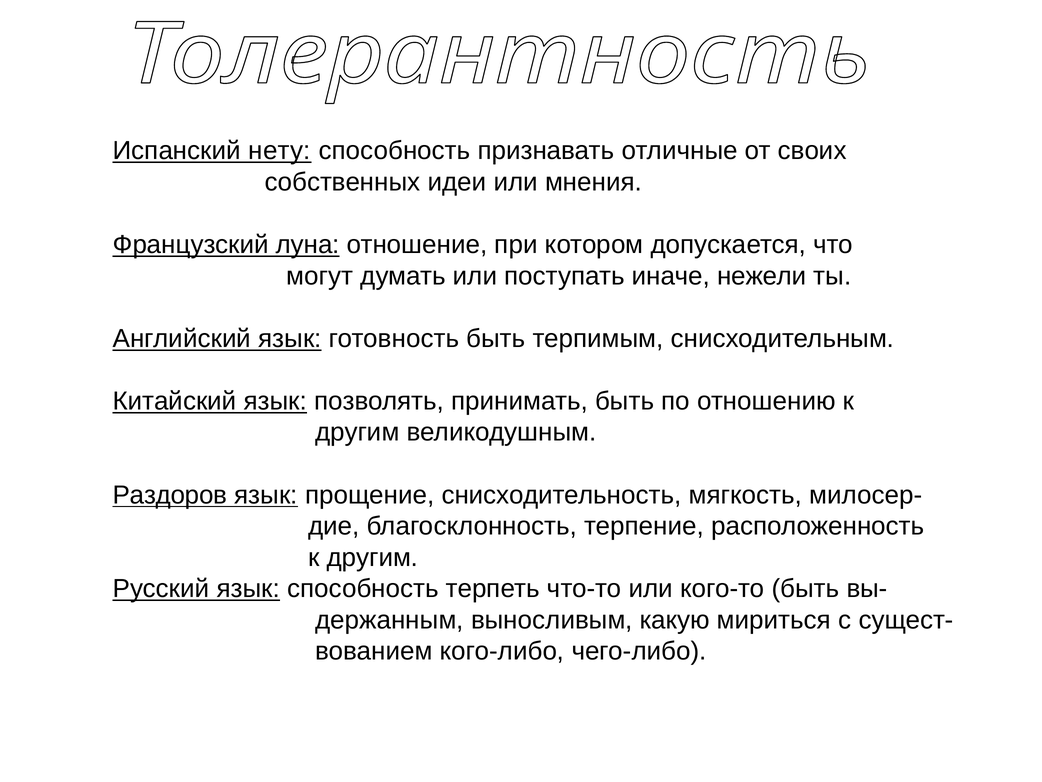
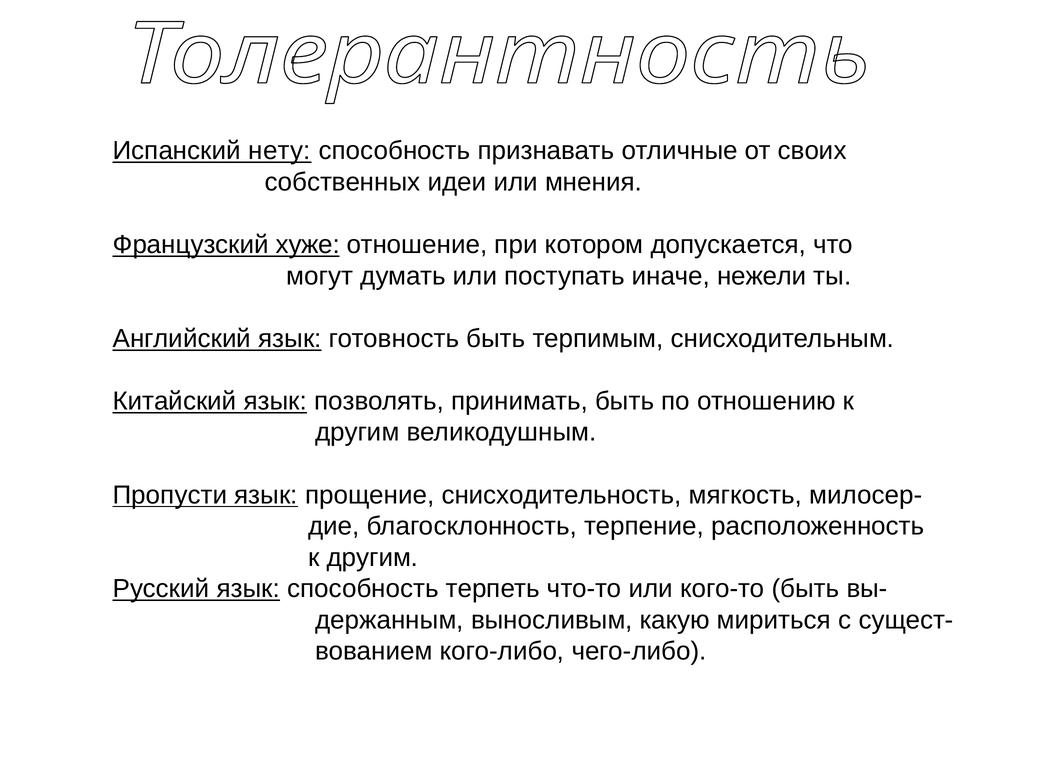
луна: луна -> хуже (308, 245)
Раздоров: Раздоров -> Пропусти (170, 495)
